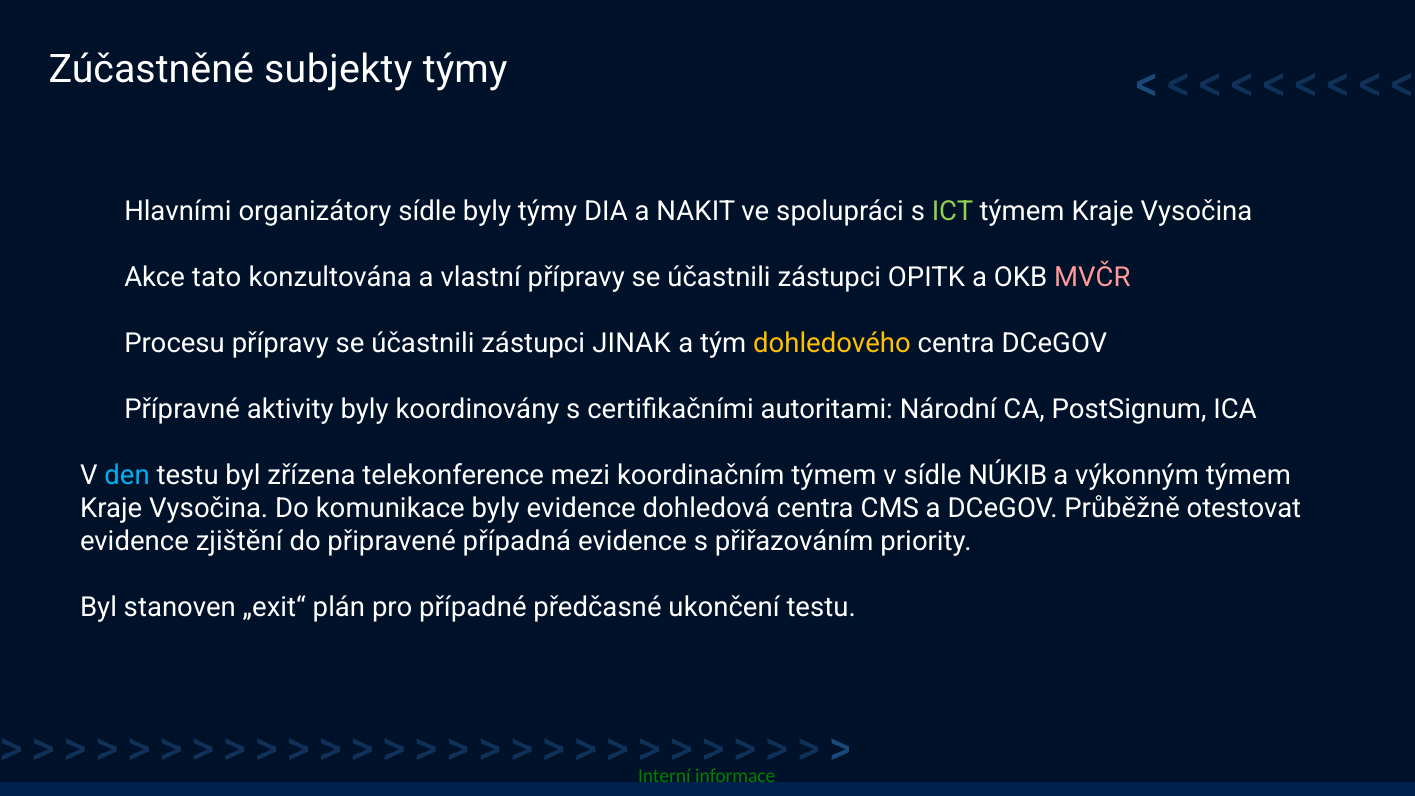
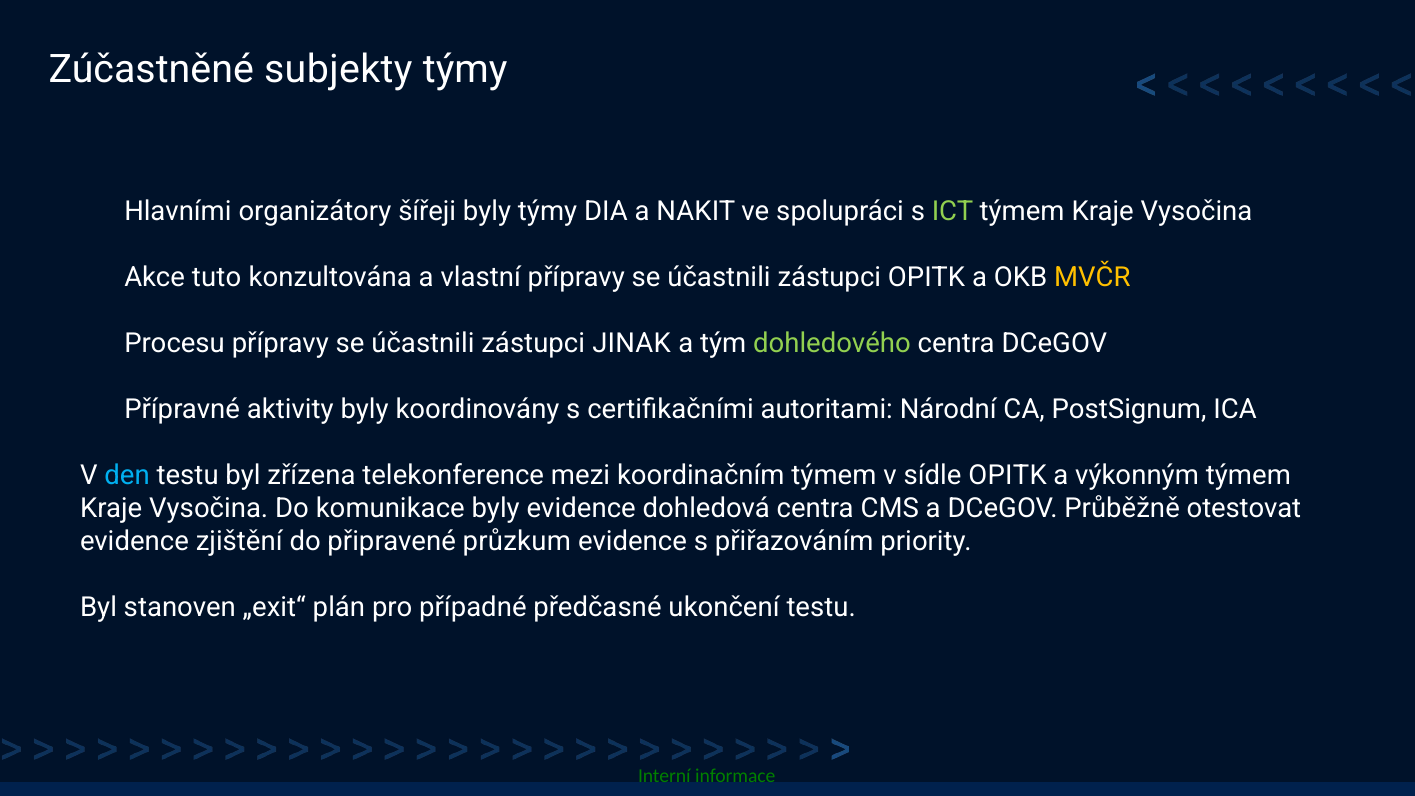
organizátory sídle: sídle -> šířeji (427, 211)
tato: tato -> tuto (217, 277)
MVČR colour: pink -> yellow (1092, 277)
dohledového colour: yellow -> light green (832, 343)
sídle NÚKIB: NÚKIB -> OPITK (1008, 475)
případná: případná -> průzkum (517, 541)
